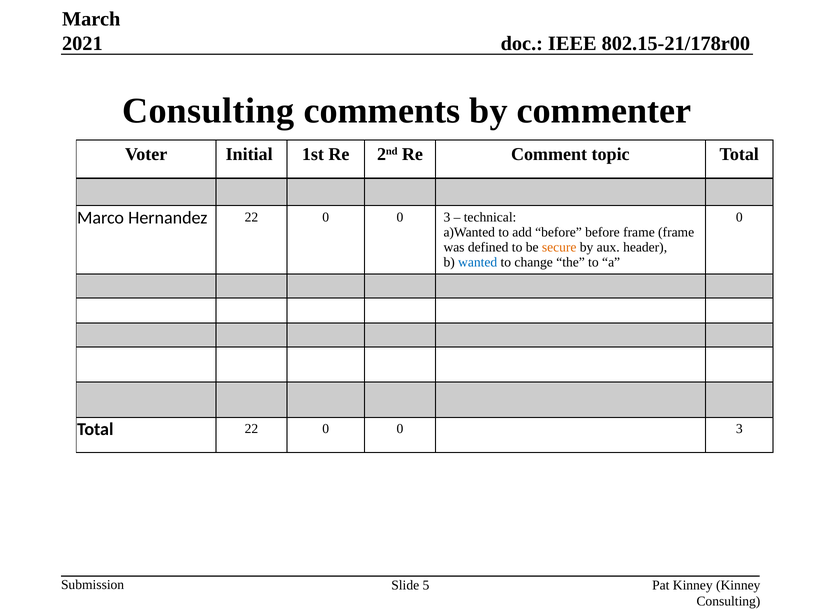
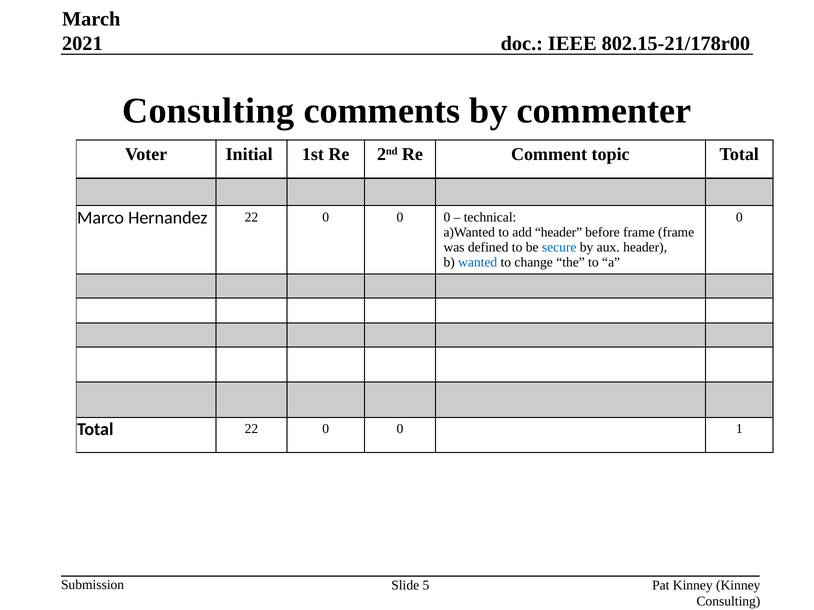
3: 3 -> 0 (447, 218)
add before: before -> header (559, 233)
secure colour: orange -> blue (559, 248)
3: 3 -> 1 (739, 429)
